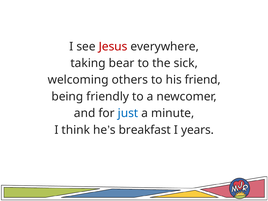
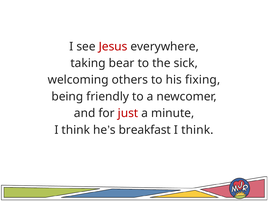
friend: friend -> fixing (203, 80)
just colour: blue -> red (128, 113)
years: years -> think (197, 130)
